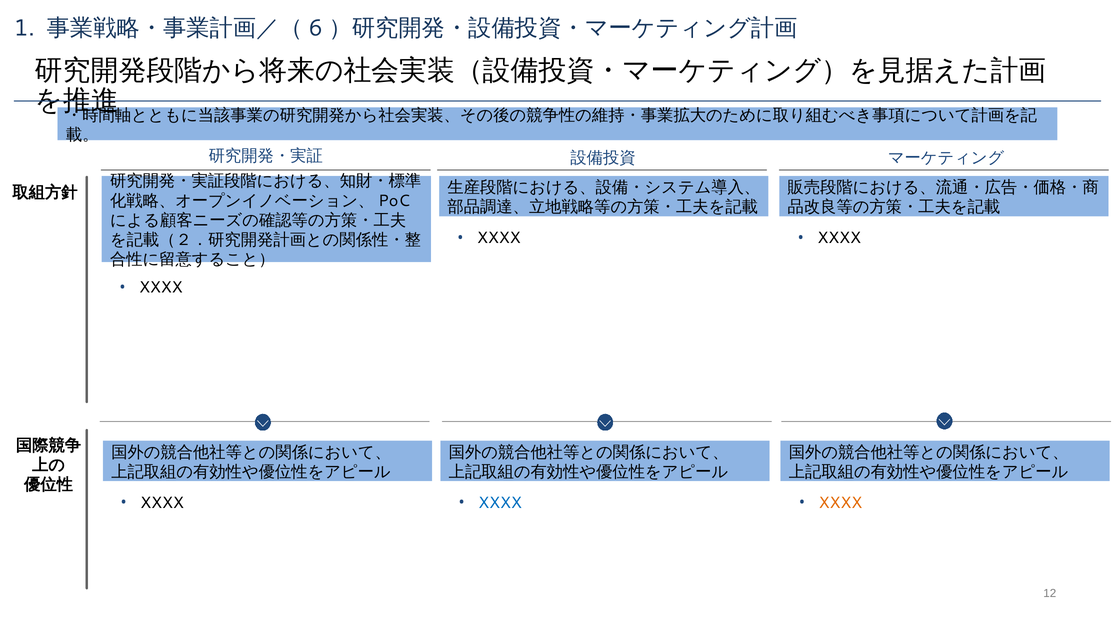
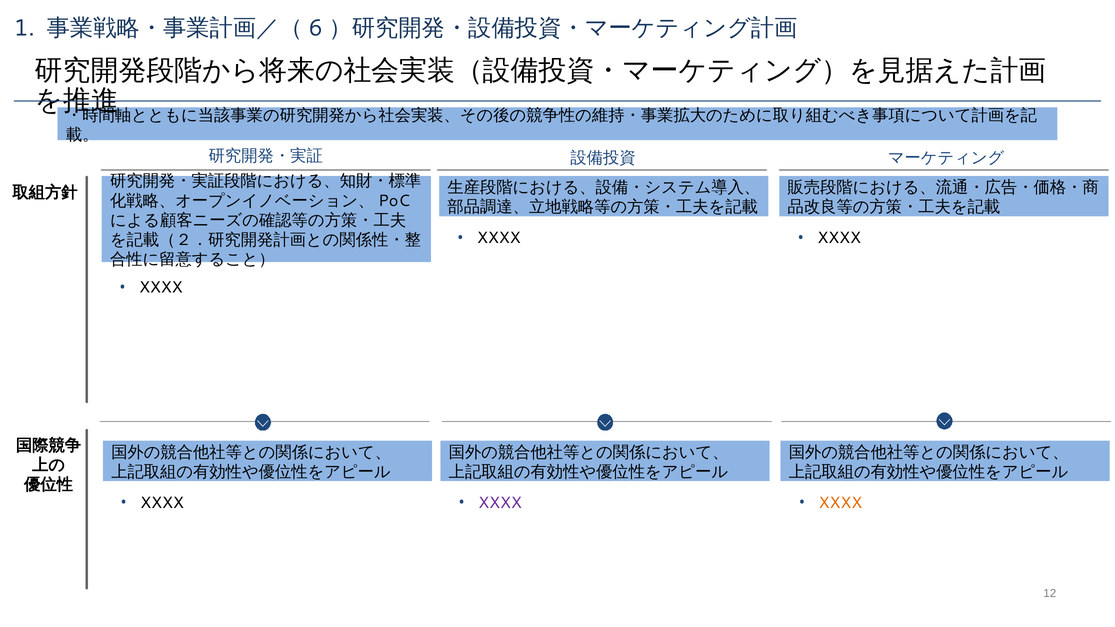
XXXX colour: blue -> purple (500, 503)
